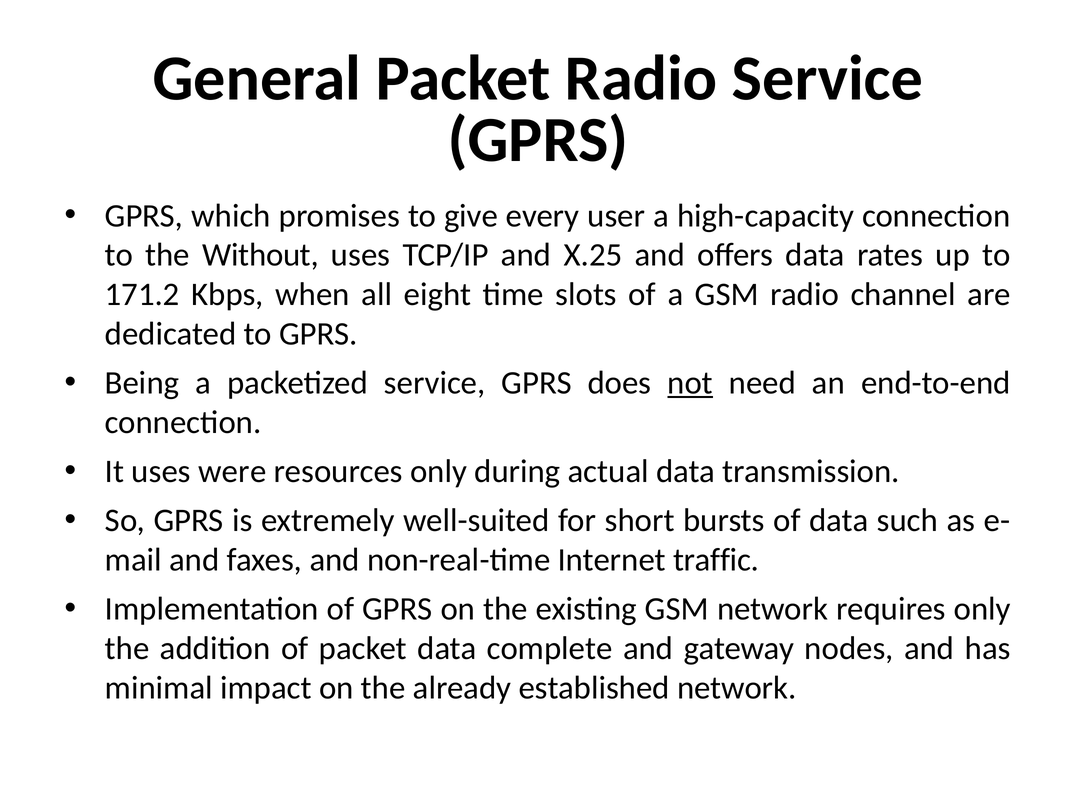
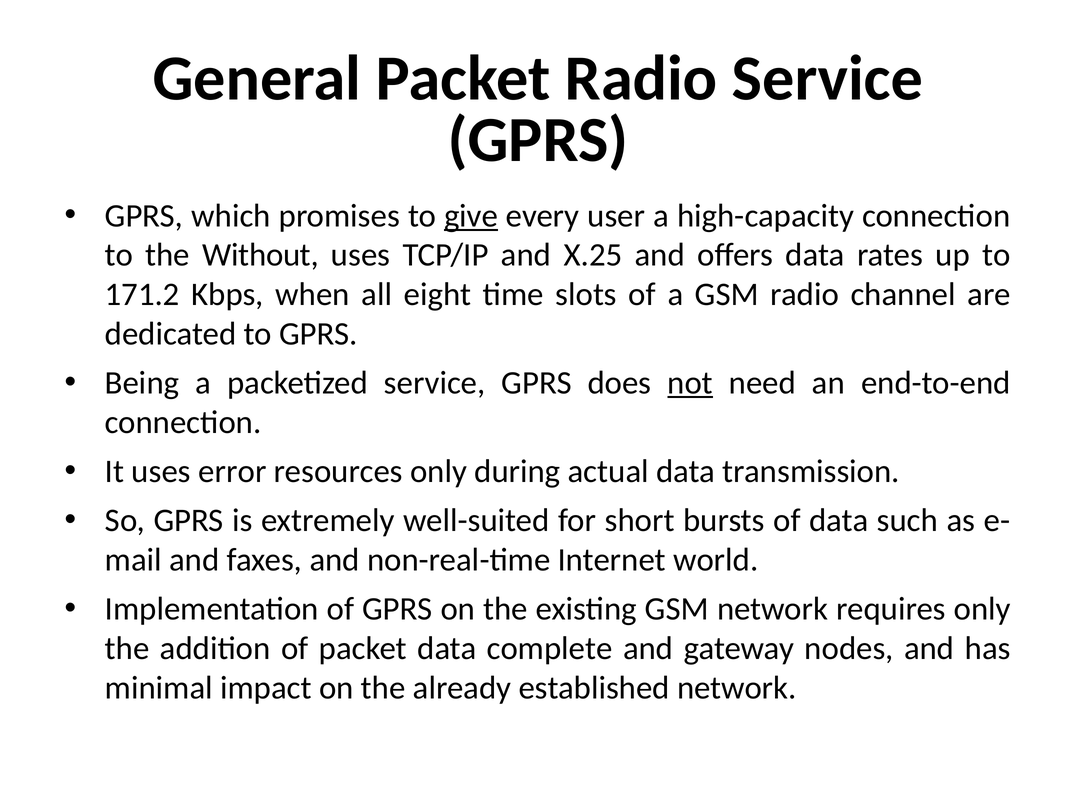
give underline: none -> present (471, 216)
were: were -> error (232, 471)
traffic: traffic -> world (716, 560)
